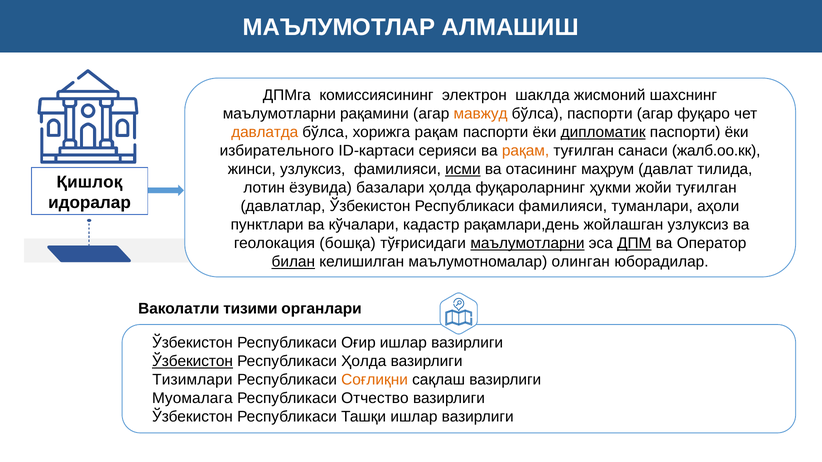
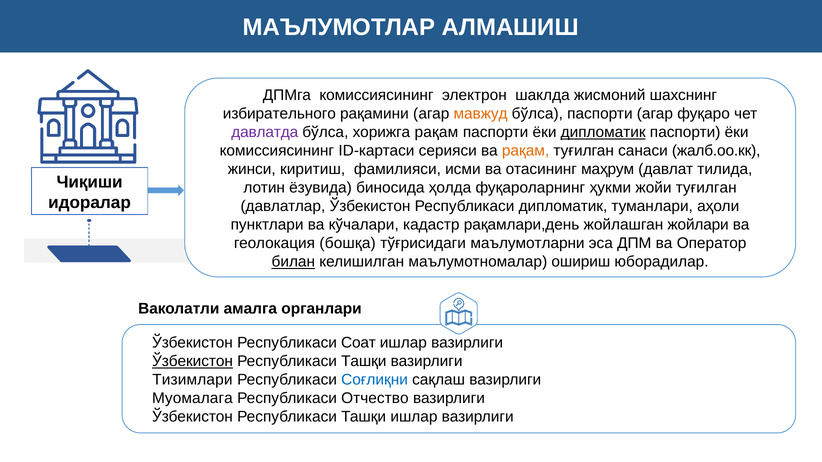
маълумотларни: маълумотларни -> избирательного (279, 114)
давлатда colour: orange -> purple (265, 132)
избирательного: избирательного -> комиссиясининг (277, 151)
жинси узлуксиз: узлуксиз -> киритиш (313, 169)
исми underline: present -> none (463, 169)
Қишлоқ: Қишлоқ -> Чиқиши (90, 182)
базалари: базалари -> биносида (390, 188)
Республикаси фамилияси: фамилияси -> дипломатик (563, 206)
жойлашган узлуксиз: узлуксиз -> жойлари (698, 225)
маълумотларни underline: present -> none (528, 243)
ДПМ underline: present -> none (634, 243)
олинган: олинган -> ошириш (581, 262)
тизими: тизими -> амалга (250, 309)
Оғир: Оғир -> Соат (358, 343)
Ҳолда: Ҳолда -> Ташқи (364, 362)
Соғлиқни colour: orange -> blue (375, 380)
